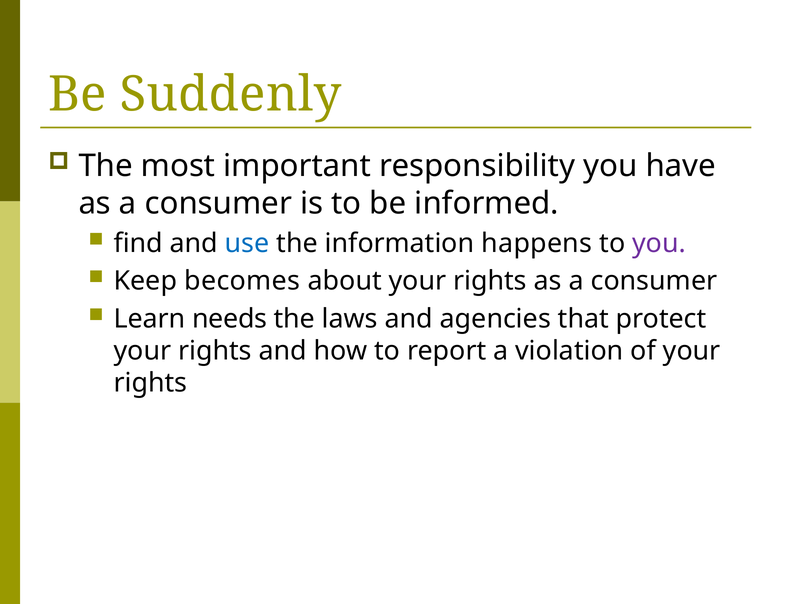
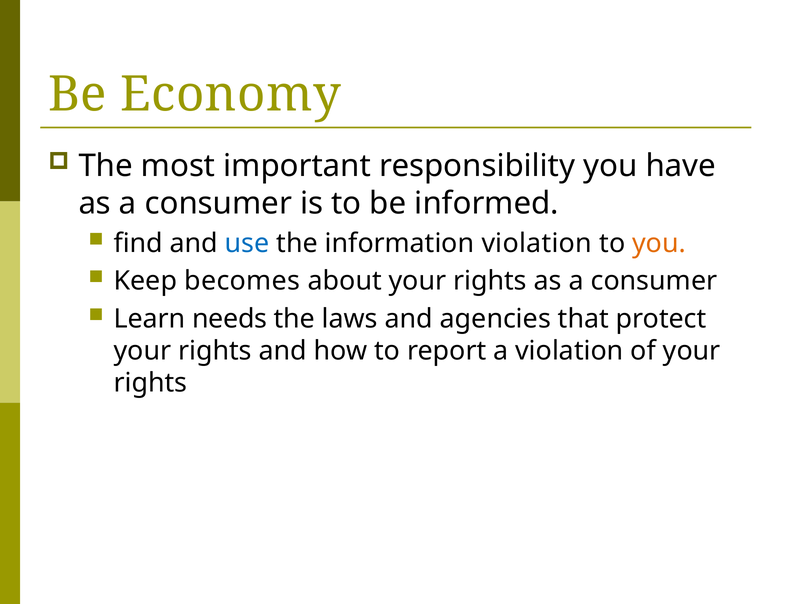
Suddenly: Suddenly -> Economy (231, 95)
information happens: happens -> violation (537, 243)
you colour: purple -> orange (659, 243)
